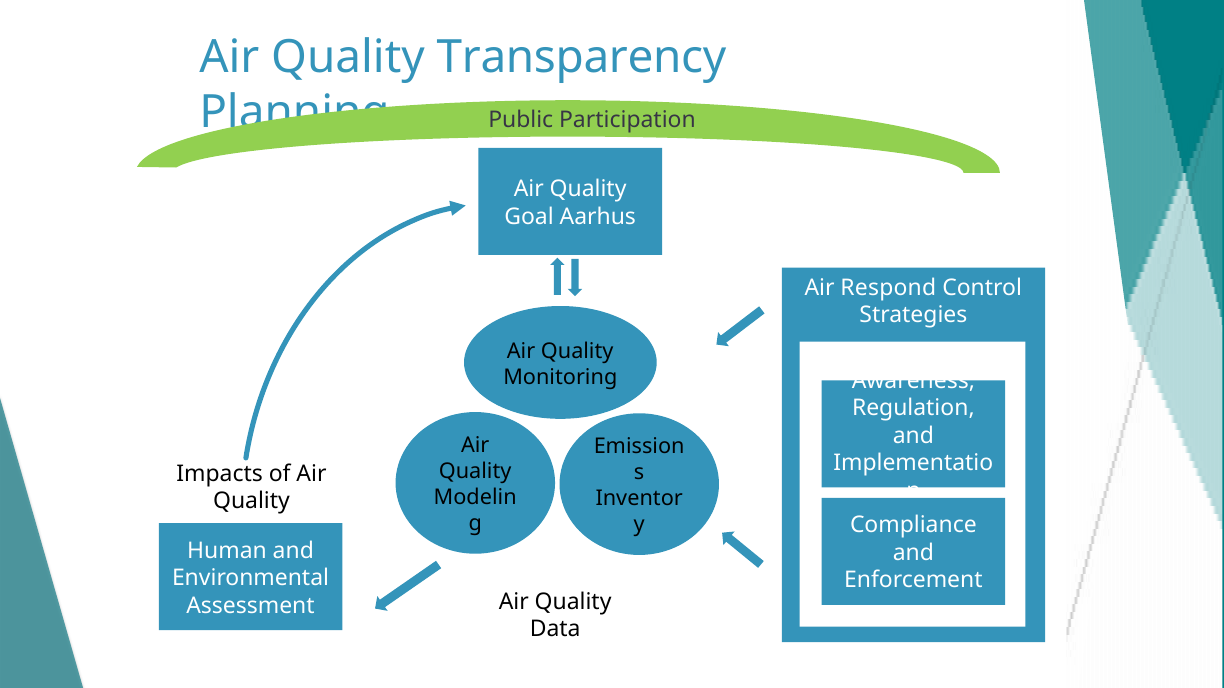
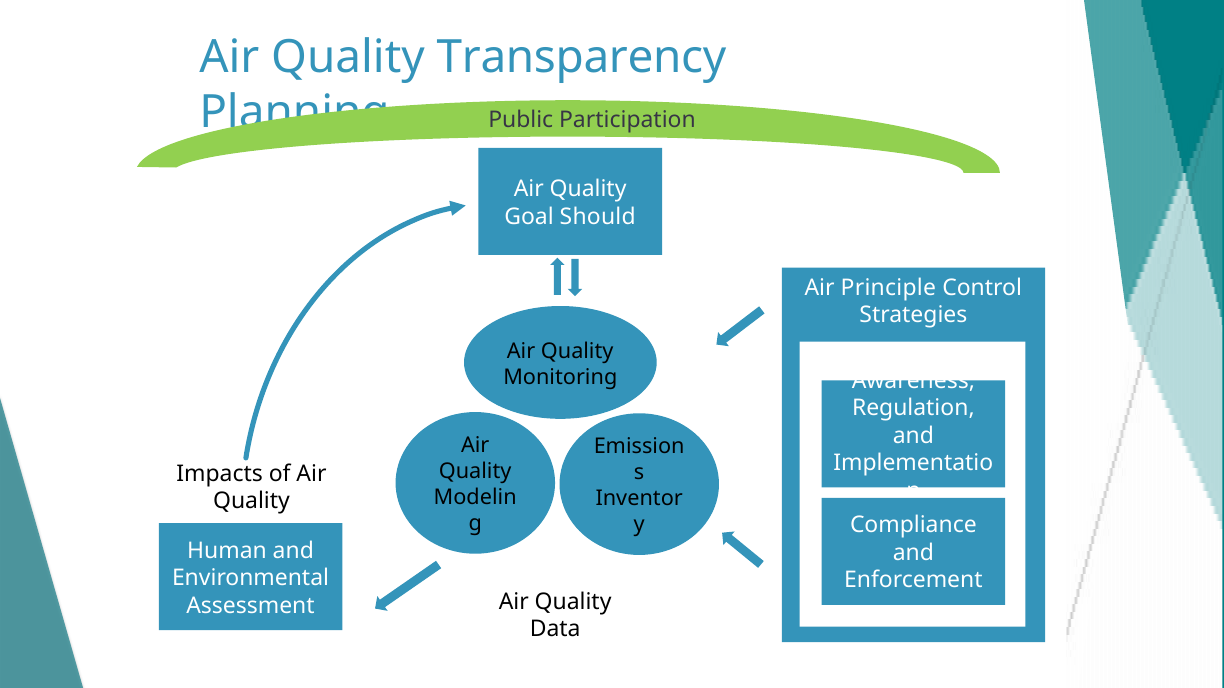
Aarhus: Aarhus -> Should (598, 217)
Respond: Respond -> Principle (888, 288)
